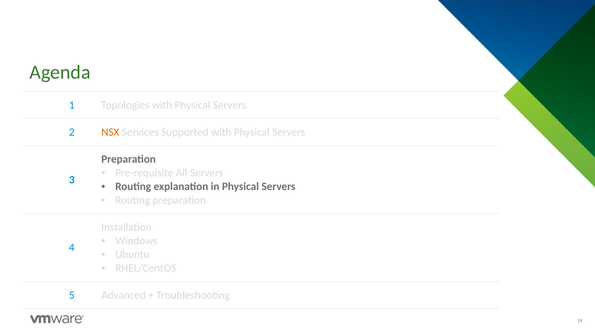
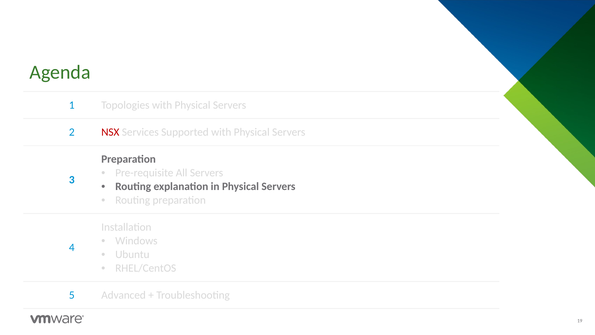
NSX colour: orange -> red (110, 132)
